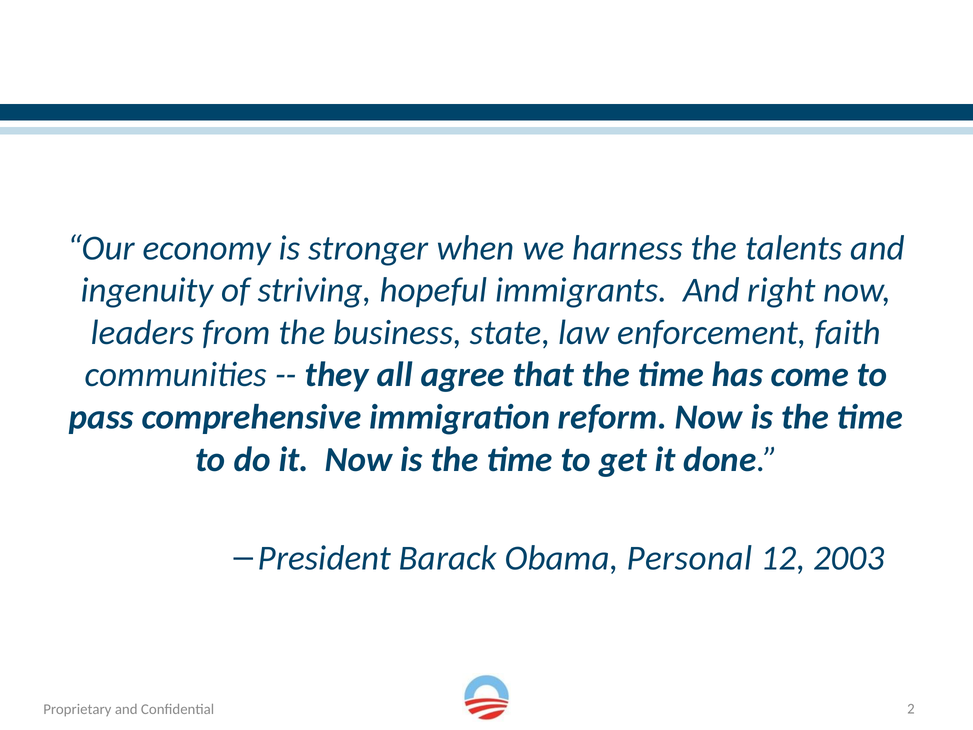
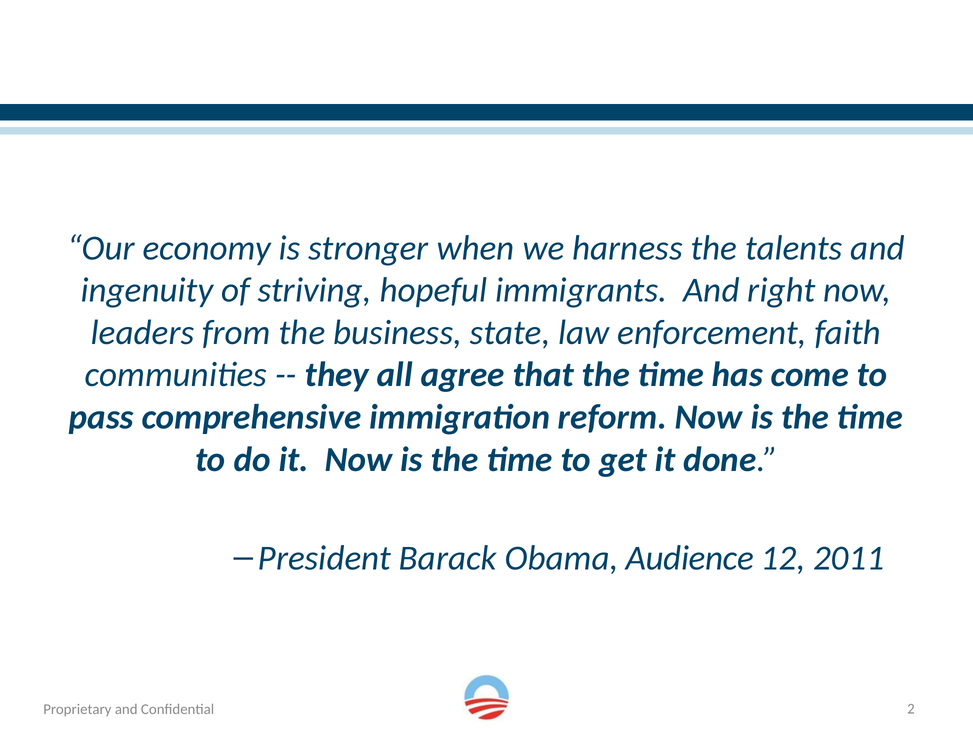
Personal: Personal -> Audience (690, 558)
2003: 2003 -> 2011 (849, 558)
